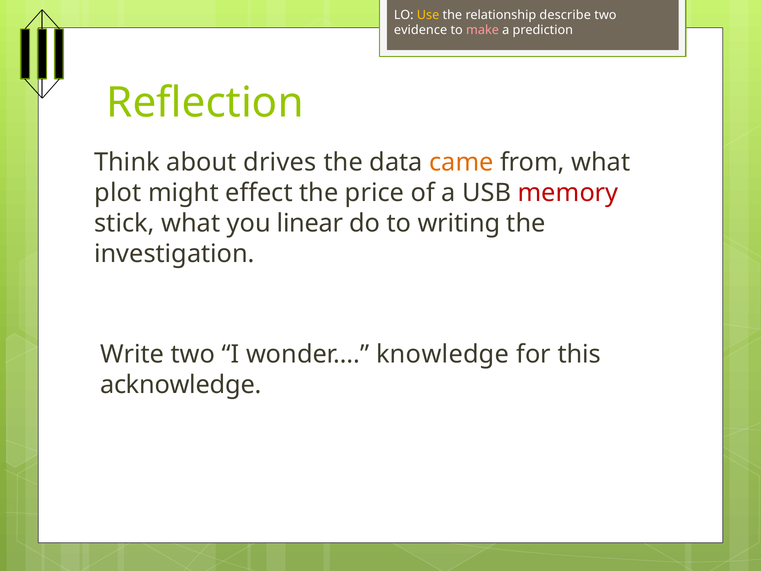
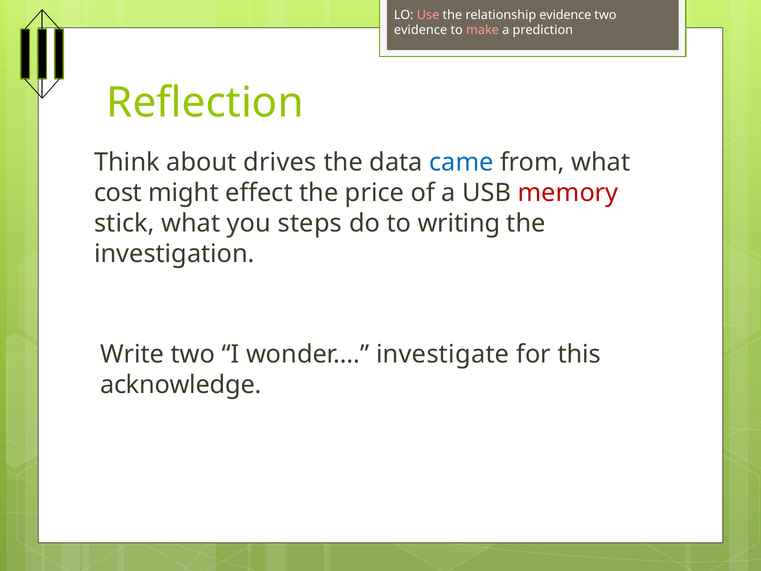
Use colour: yellow -> pink (428, 15)
relationship describe: describe -> evidence (565, 15)
came colour: orange -> blue (461, 162)
plot: plot -> cost (118, 193)
linear: linear -> steps (310, 223)
knowledge: knowledge -> investigate (443, 354)
